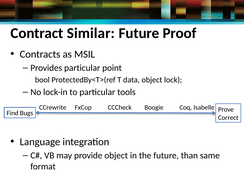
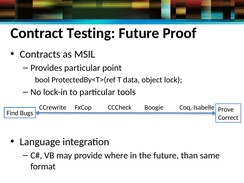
Similar: Similar -> Testing (91, 33)
provide object: object -> where (116, 155)
